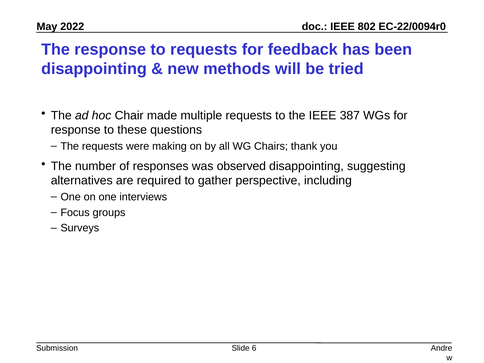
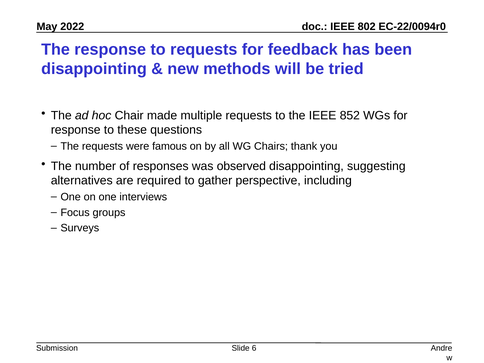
387: 387 -> 852 (350, 115)
making: making -> famous (170, 146)
